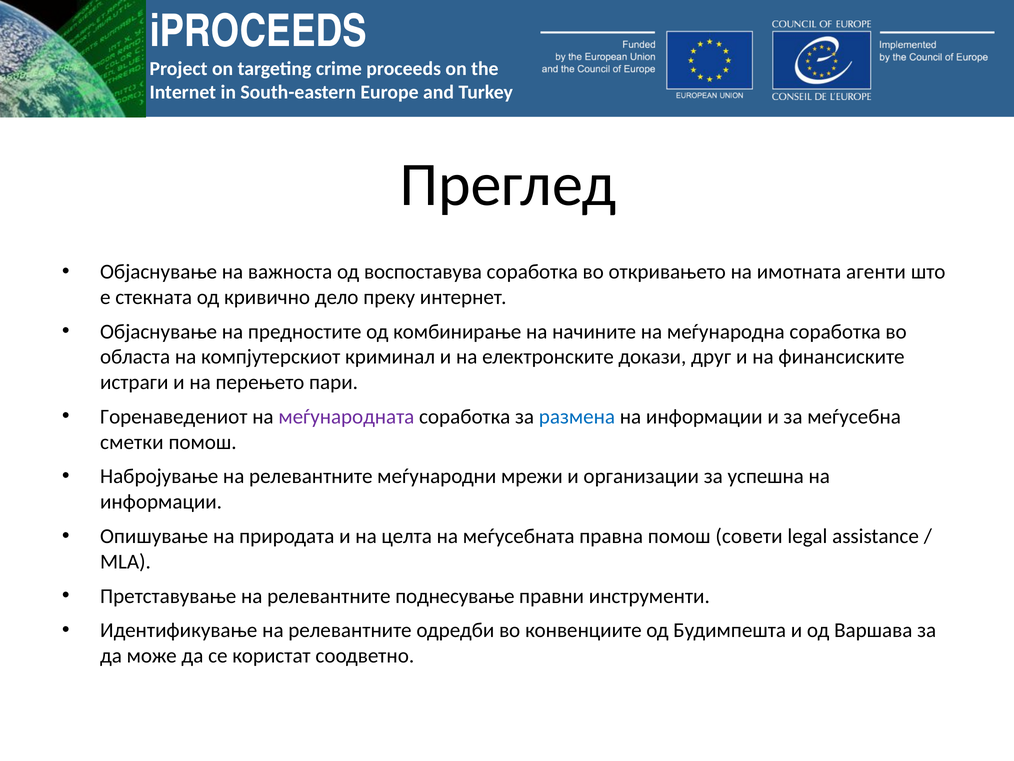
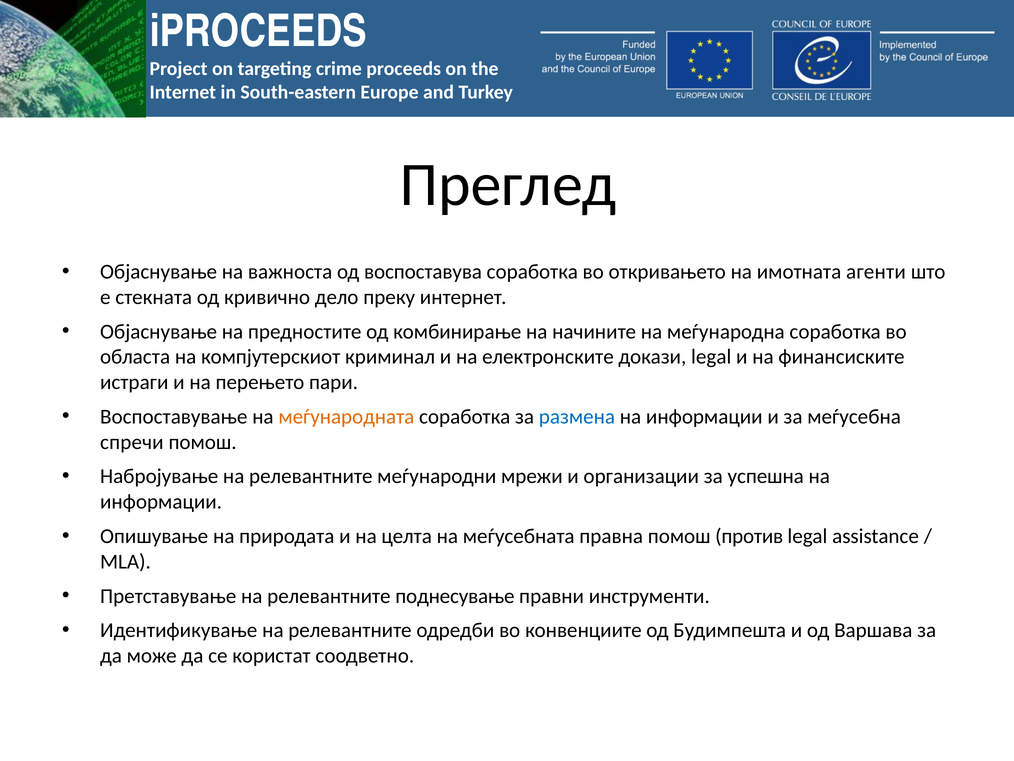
докази друг: друг -> legal (711, 357)
Горенаведениот: Горенаведениот -> Воспоставување (174, 416)
меѓународната colour: purple -> orange (346, 416)
сметки: сметки -> спречи (132, 442)
совети: совети -> против (749, 536)
